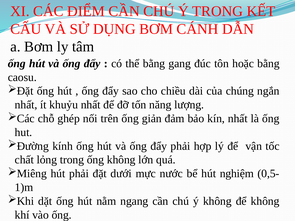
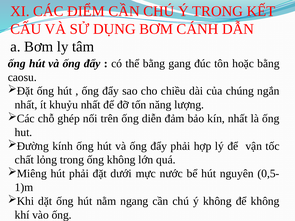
giản: giản -> diễn (152, 119)
nghiệm: nghiệm -> nguyên (237, 174)
